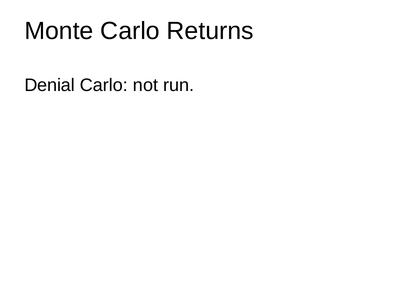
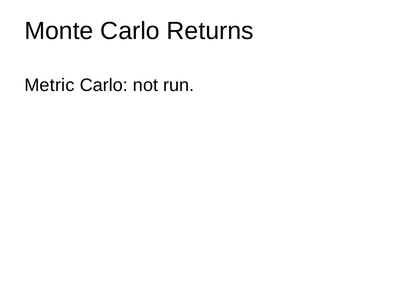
Denial: Denial -> Metric (49, 85)
